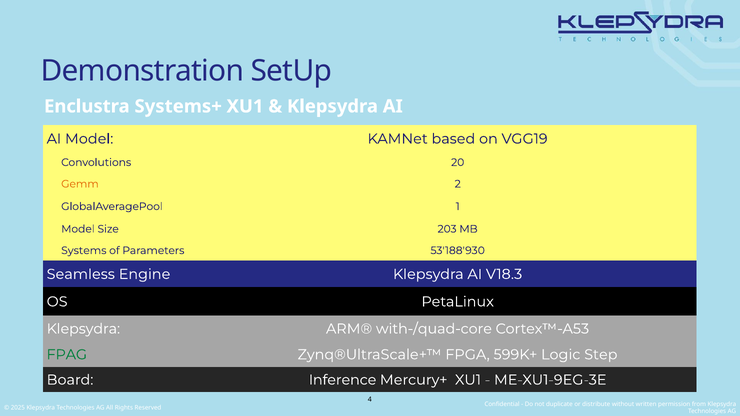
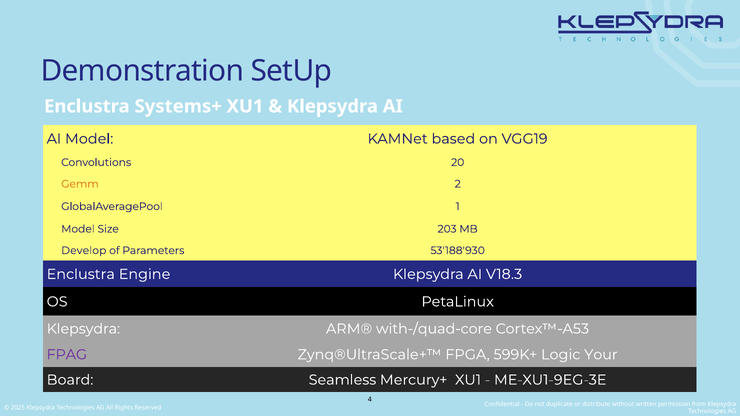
Systems: Systems -> Develop (84, 251)
Seamless: Seamless -> Enclustra (81, 274)
FPAG colour: green -> purple (67, 355)
Step: Step -> Your (601, 355)
Inference: Inference -> Seamless (342, 380)
